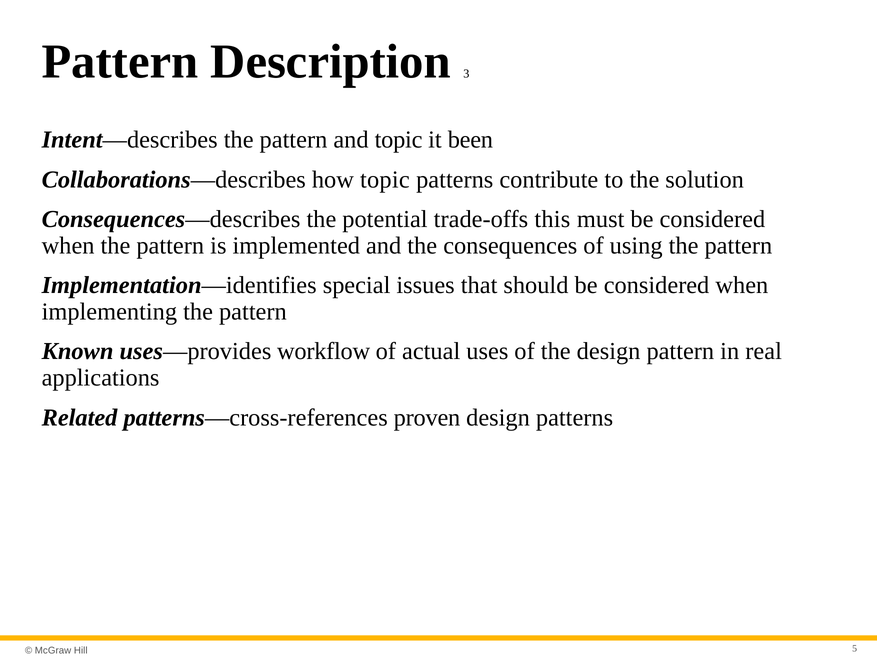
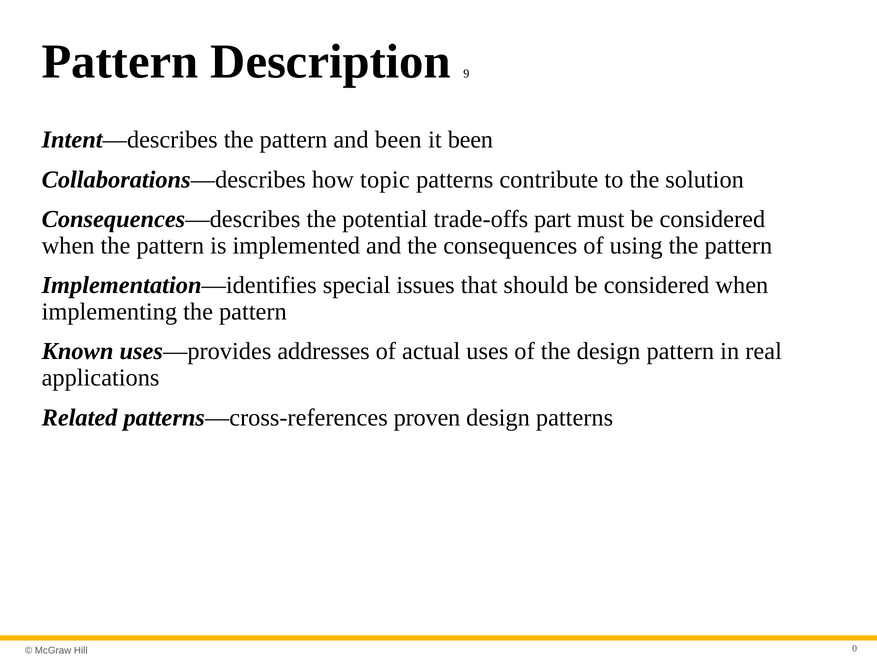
3: 3 -> 9 (466, 73)
and topic: topic -> been (398, 140)
this: this -> part (553, 219)
workflow: workflow -> addresses (324, 351)
5: 5 -> 0 (855, 648)
